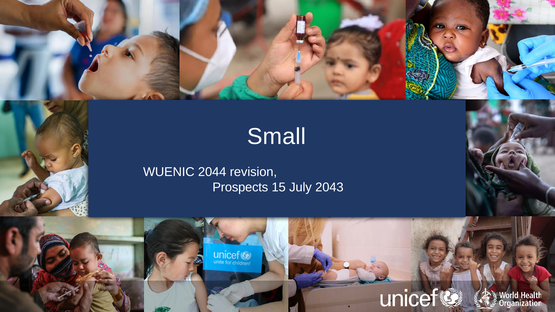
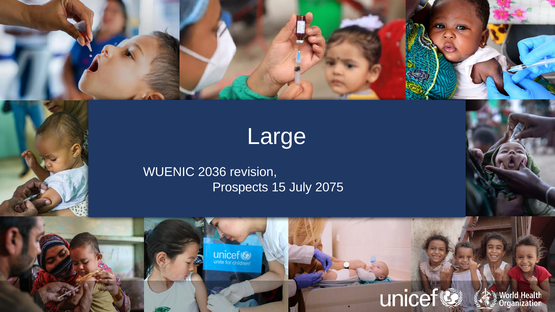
Small: Small -> Large (277, 137)
2044: 2044 -> 2036 (212, 172)
2043: 2043 -> 2075 (329, 187)
